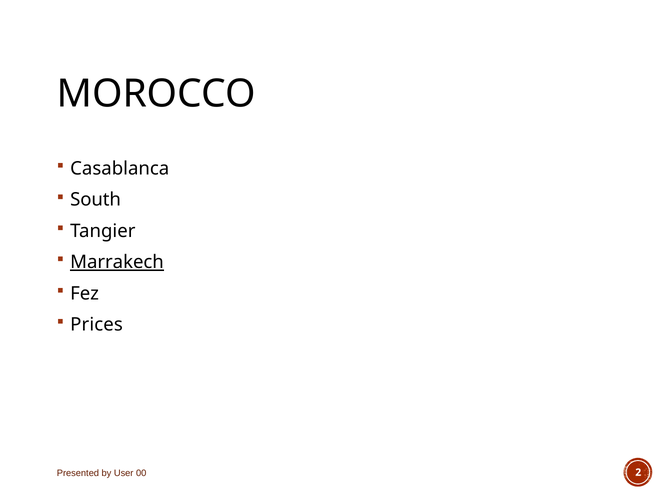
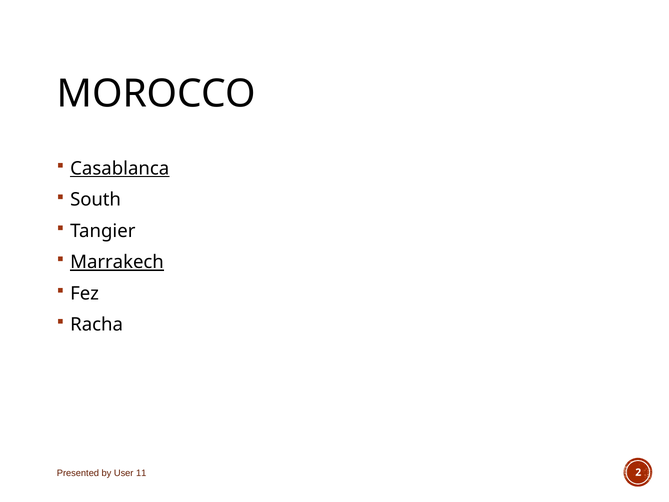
Casablanca underline: none -> present (120, 168)
Prices: Prices -> Racha (97, 325)
00: 00 -> 11 (141, 473)
